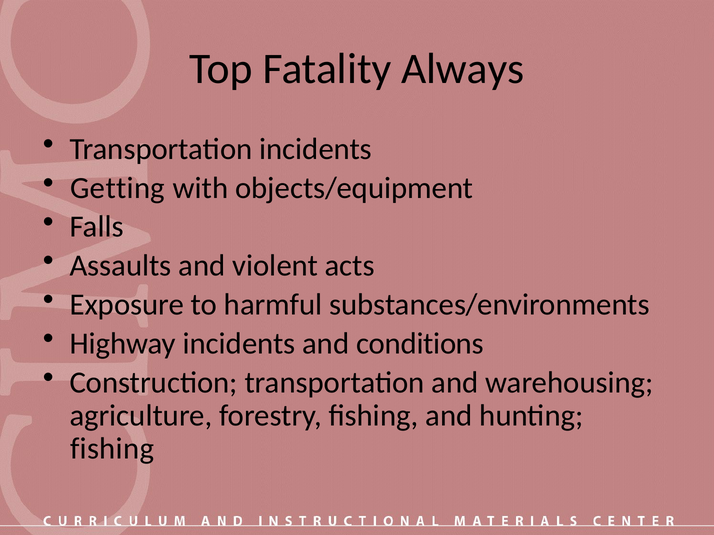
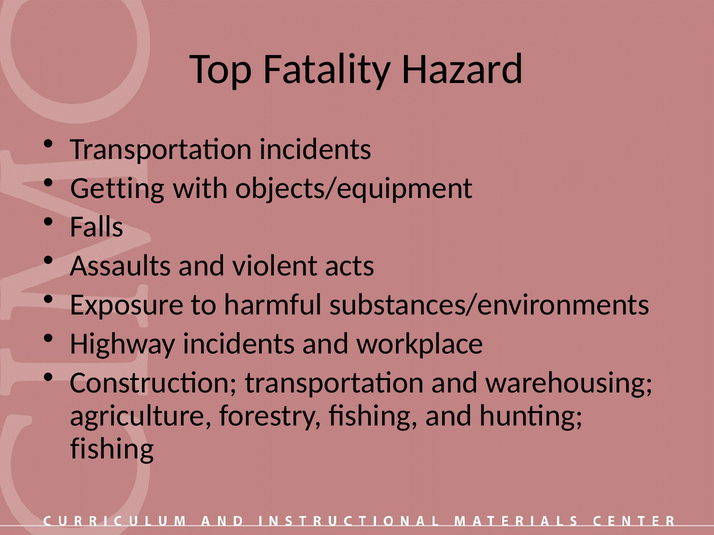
Always: Always -> Hazard (463, 69)
conditions: conditions -> workplace (420, 344)
